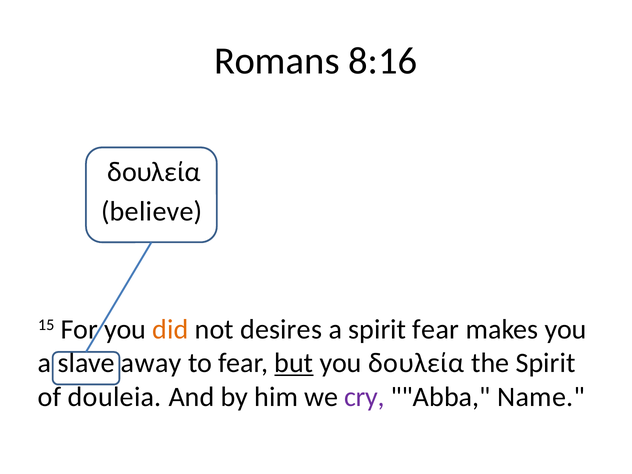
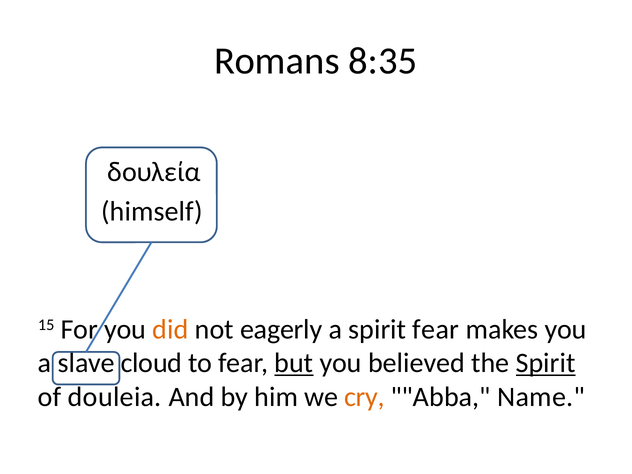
8:16: 8:16 -> 8:35 (383, 61)
believe: believe -> himself (152, 211)
desires: desires -> eagerly (281, 329)
away: away -> cloud (151, 363)
you δουλεία: δουλεία -> believed (417, 363)
Spirit underline: none -> present (546, 363)
cry colour: purple -> orange (365, 397)
